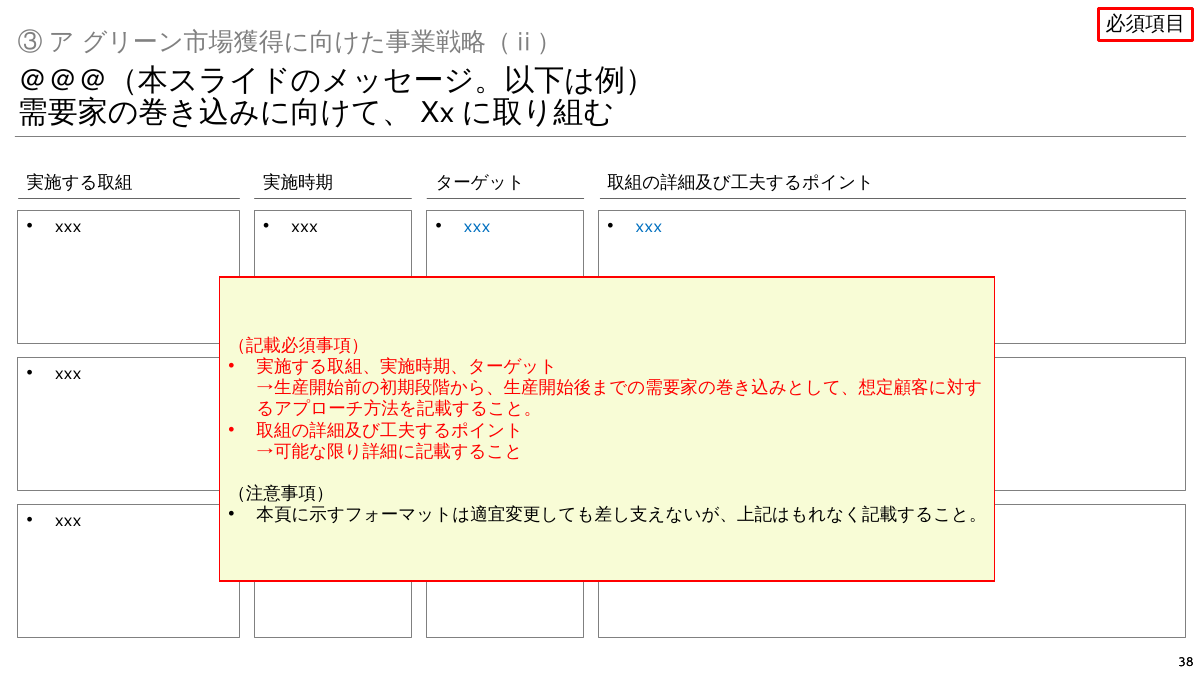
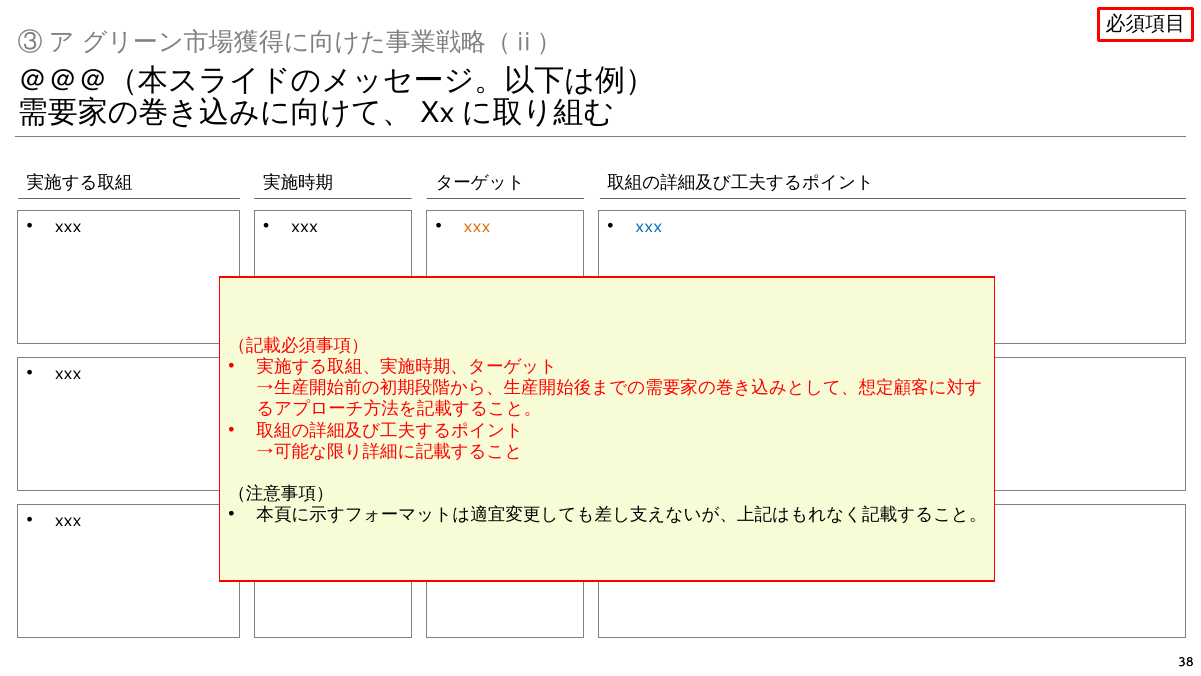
xxx colour: blue -> orange (477, 227)
